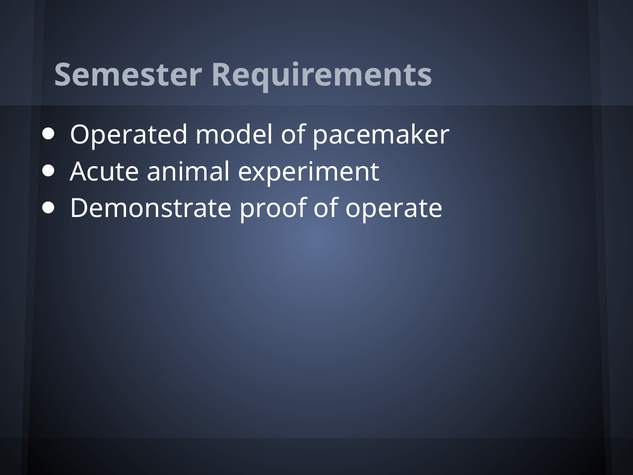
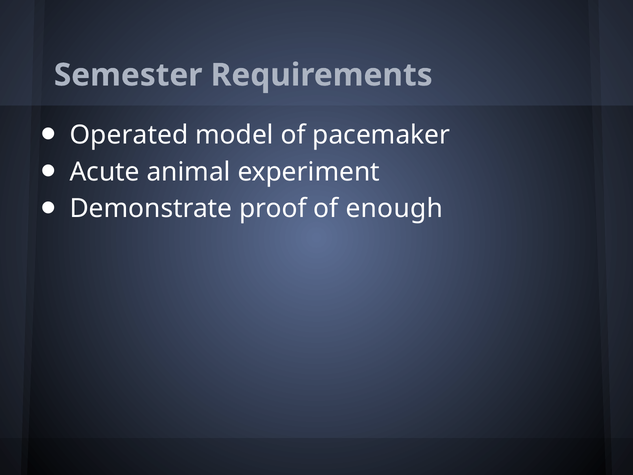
operate: operate -> enough (394, 209)
